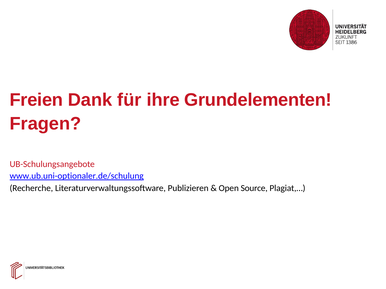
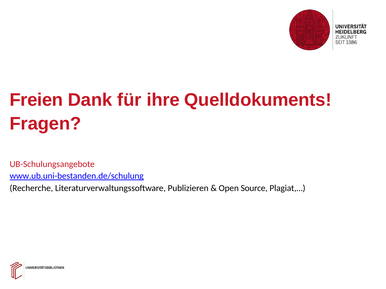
Grundelementen: Grundelementen -> Quelldokuments (258, 100)
www.ub.uni-optionaler.de/schulung: www.ub.uni-optionaler.de/schulung -> www.ub.uni-bestanden.de/schulung (77, 176)
